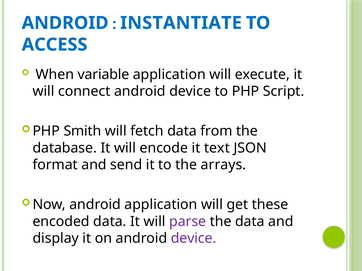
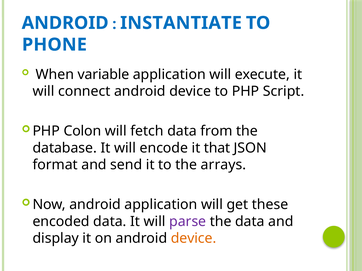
ACCESS: ACCESS -> PHONE (54, 45)
Smith: Smith -> Colon (82, 131)
text: text -> that (217, 148)
device colour: purple -> orange (194, 239)
